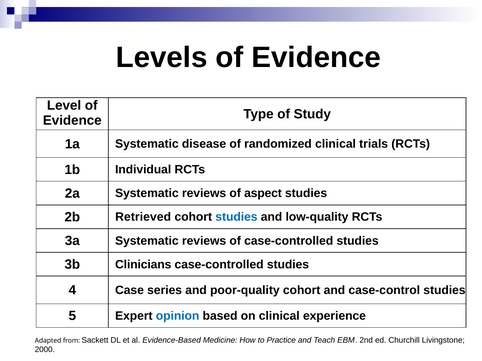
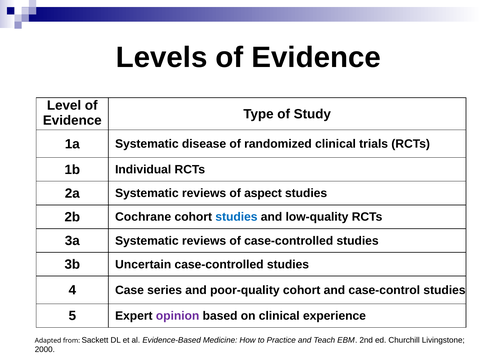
Retrieved: Retrieved -> Cochrane (143, 217)
Clinicians: Clinicians -> Uncertain (143, 265)
opinion colour: blue -> purple (178, 316)
